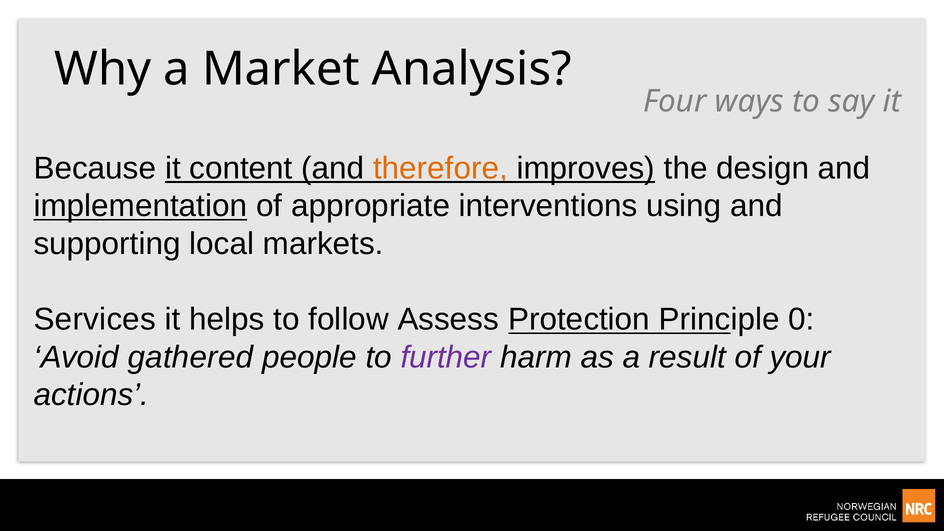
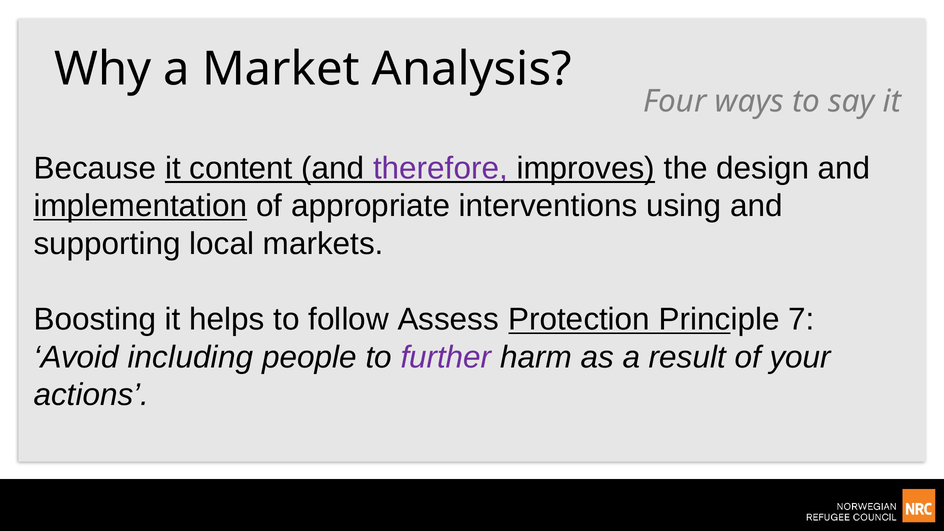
therefore colour: orange -> purple (440, 168)
Services: Services -> Boosting (95, 319)
0: 0 -> 7 (801, 319)
gathered: gathered -> including (190, 357)
